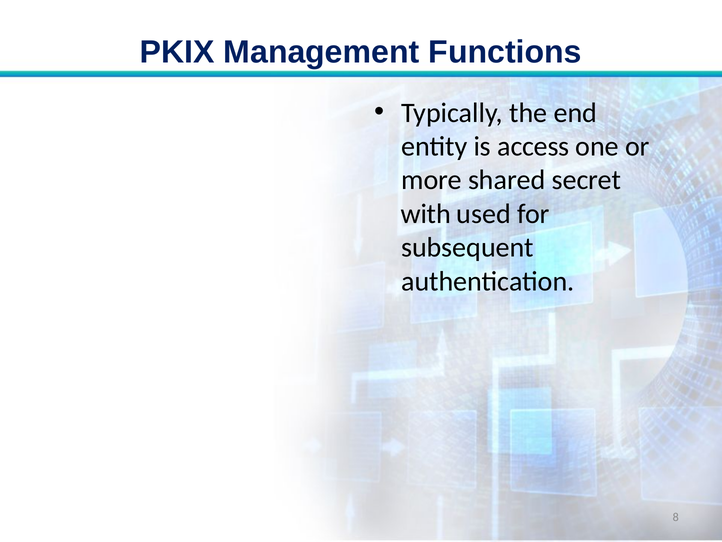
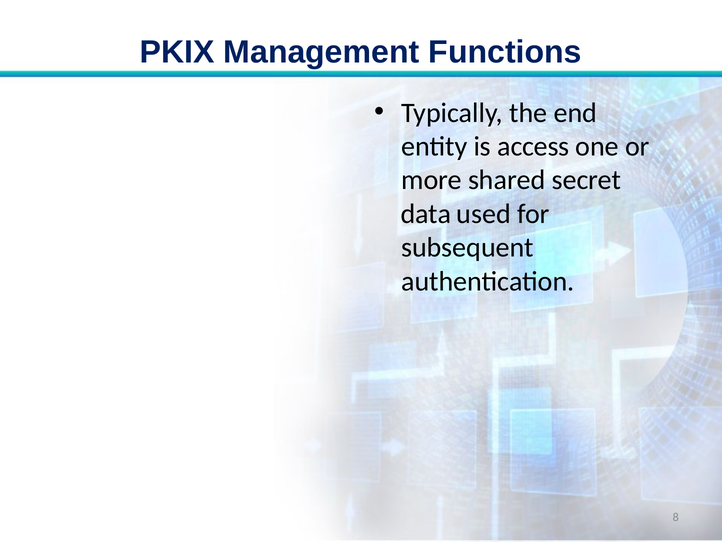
with: with -> data (426, 214)
